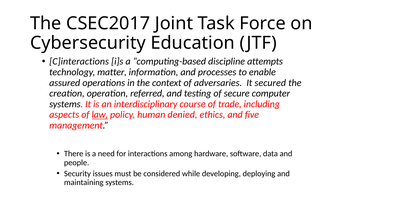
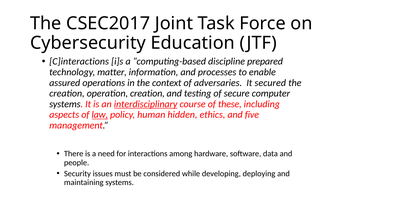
attempts: attempts -> prepared (265, 61)
operation referred: referred -> creation (147, 93)
interdisciplinary underline: none -> present (146, 104)
trade: trade -> these (230, 104)
denied: denied -> hidden (182, 115)
